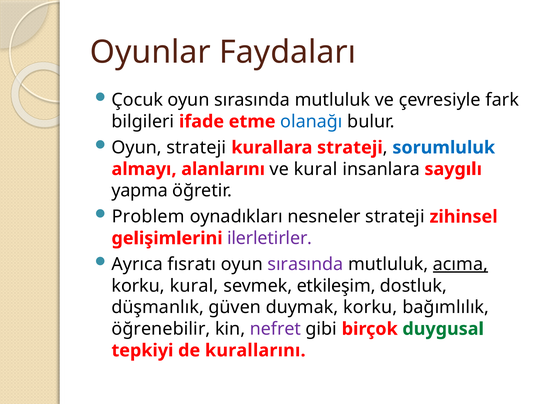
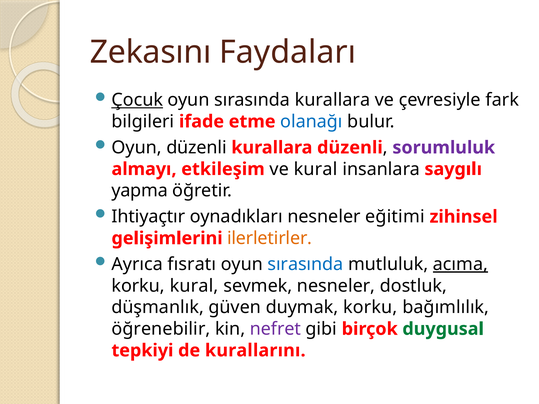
Oyunlar: Oyunlar -> Zekasını (151, 52)
Çocuk underline: none -> present (137, 100)
mutluluk: mutluluk -> kurallara (332, 100)
Oyun strateji: strateji -> düzenli (197, 148)
kurallara strateji: strateji -> düzenli (350, 148)
sorumluluk colour: blue -> purple (444, 148)
alanlarını: alanlarını -> etkileşim (223, 169)
Problem: Problem -> Ihtiyaçtır (148, 217)
nesneler strateji: strateji -> eğitimi (395, 217)
ilerletirler colour: purple -> orange (270, 238)
sırasında colour: purple -> blue (305, 264)
sevmek etkileşim: etkileşim -> nesneler (336, 286)
